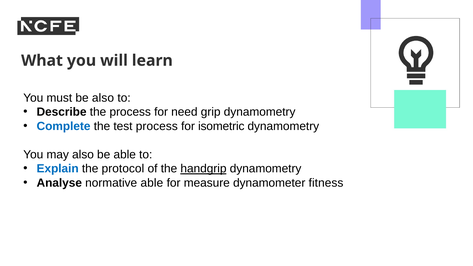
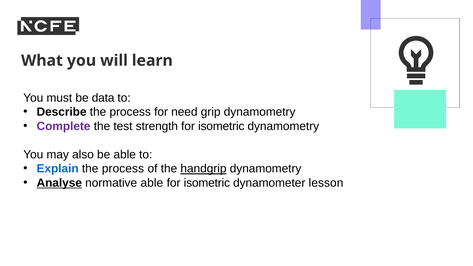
be also: also -> data (103, 98)
Complete colour: blue -> purple (64, 126)
test process: process -> strength (157, 126)
protocol: protocol -> process (123, 169)
Analyse underline: none -> present (59, 183)
measure: measure -> isometric (207, 183)
fitness: fitness -> lesson (326, 183)
